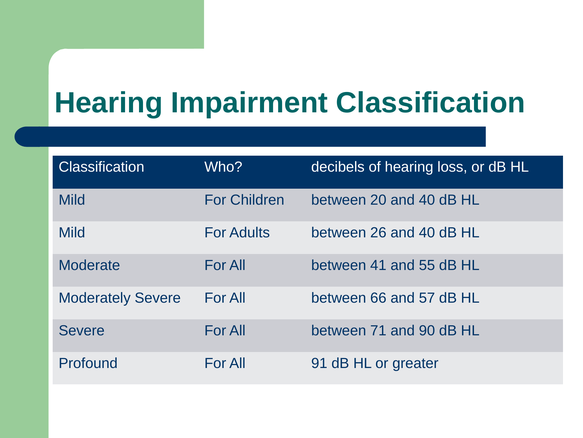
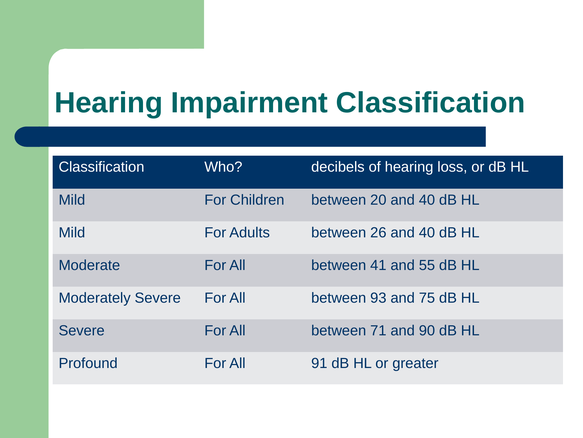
66: 66 -> 93 (378, 298)
57: 57 -> 75 (427, 298)
